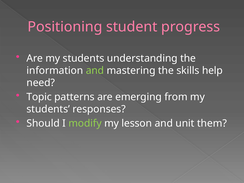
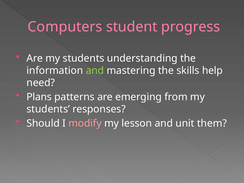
Positioning: Positioning -> Computers (65, 27)
Topic: Topic -> Plans (39, 97)
modify colour: light green -> pink (85, 123)
